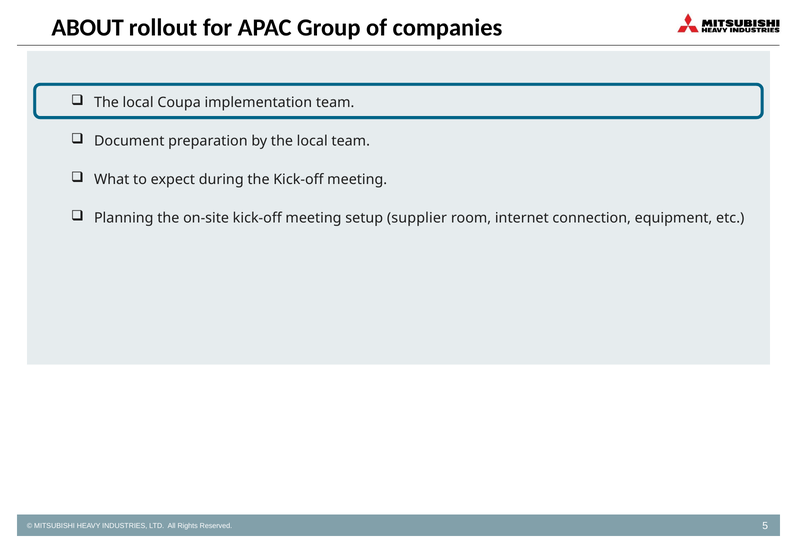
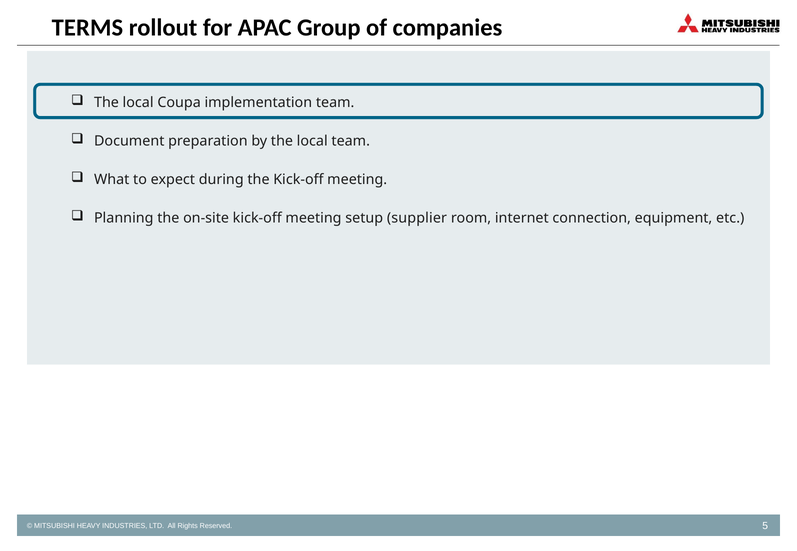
ABOUT: ABOUT -> TERMS (87, 28)
